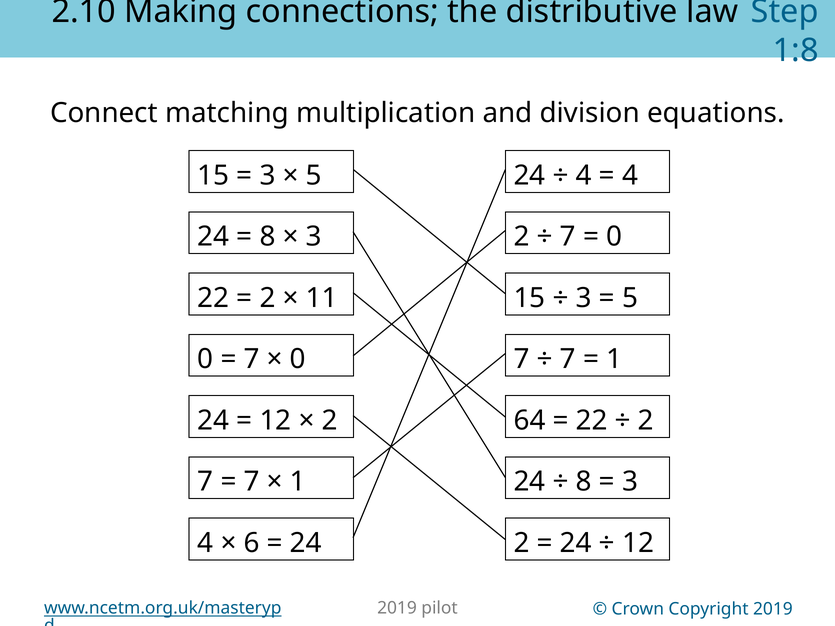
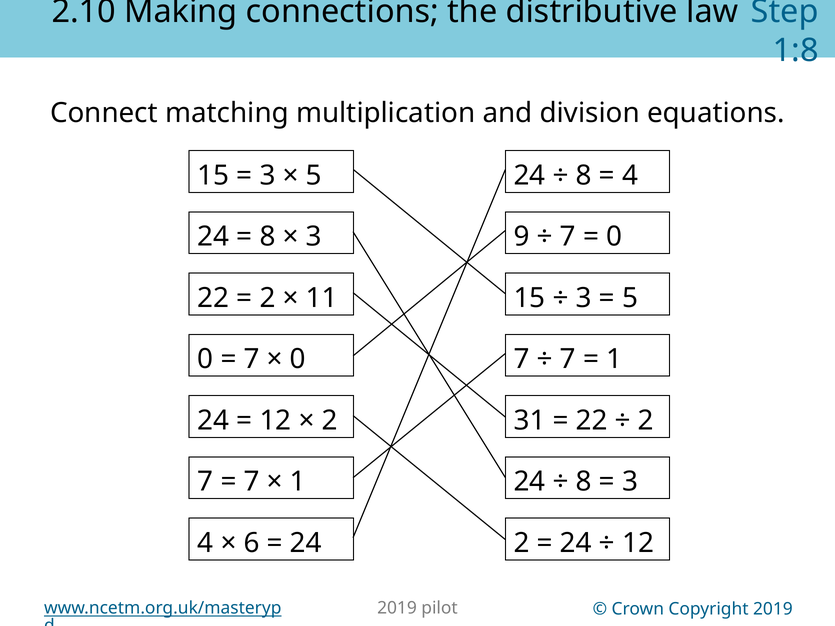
4: 4 -> 8 (584, 175)
3 2: 2 -> 9 (522, 237)
64: 64 -> 31 (530, 421)
